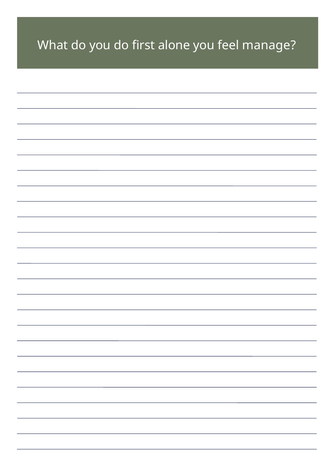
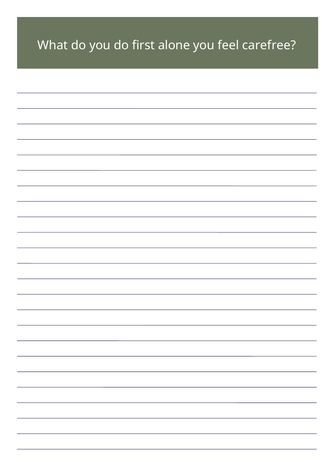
manage: manage -> carefree (269, 45)
